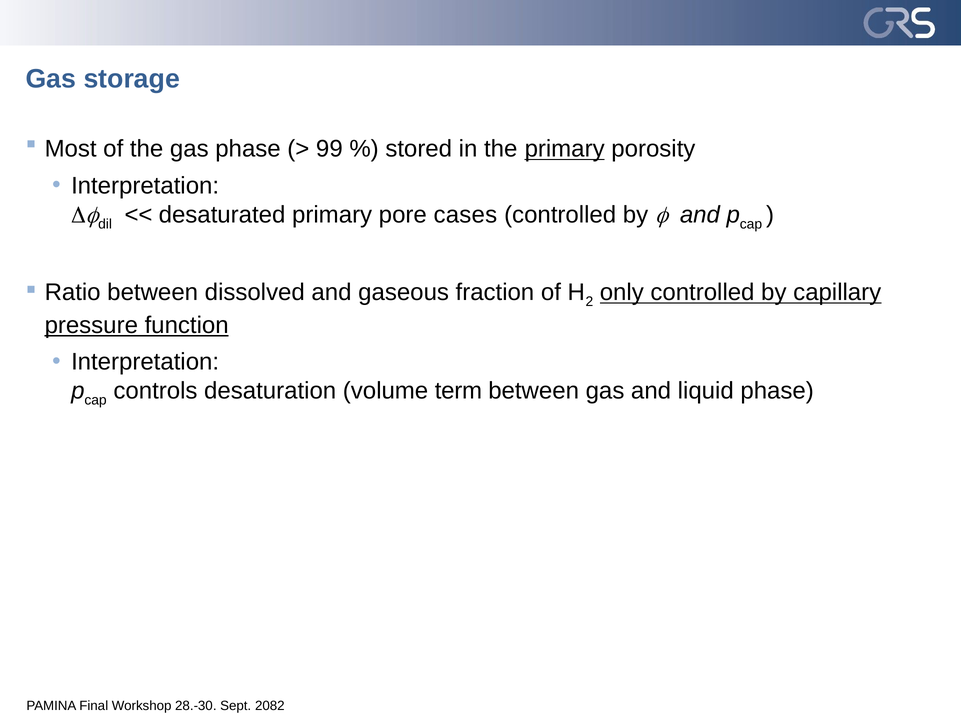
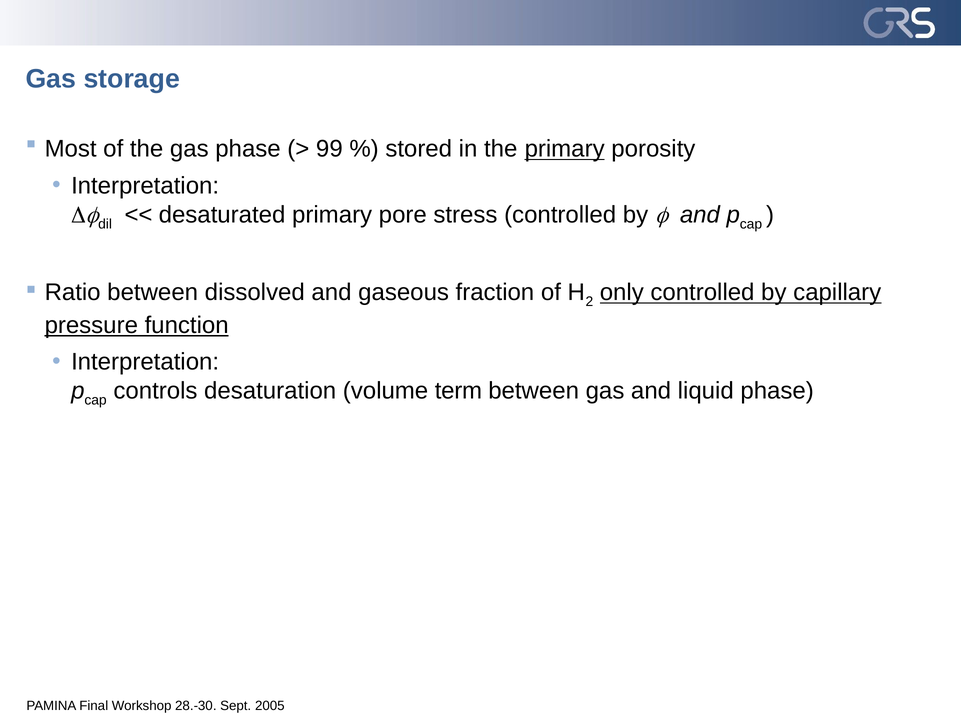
cases: cases -> stress (465, 215)
2082: 2082 -> 2005 (270, 705)
